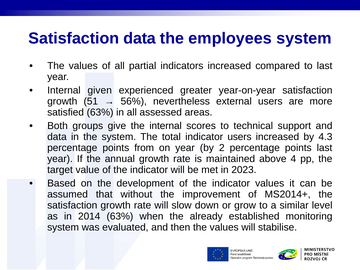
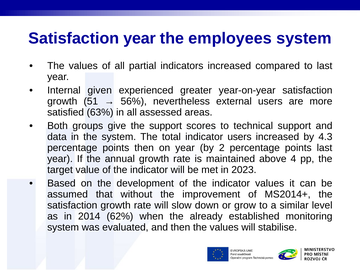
Satisfaction data: data -> year (140, 38)
the internal: internal -> support (166, 126)
points from: from -> then (144, 148)
2014 63%: 63% -> 62% (120, 216)
